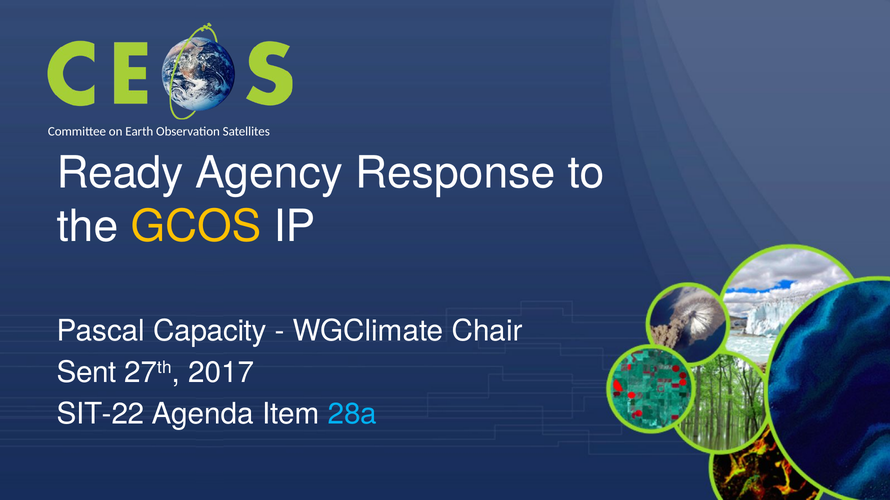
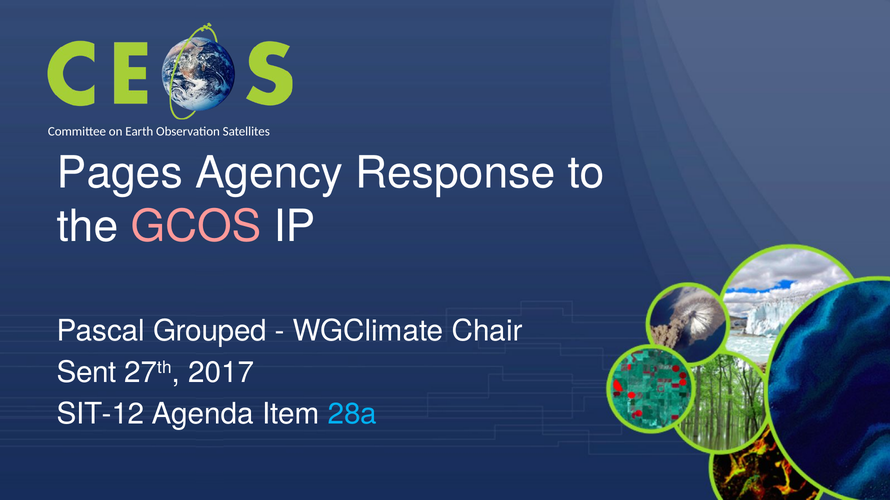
Ready: Ready -> Pages (120, 173)
GCOS colour: yellow -> pink (196, 227)
Capacity: Capacity -> Grouped (210, 331)
SIT-22: SIT-22 -> SIT-12 (100, 415)
